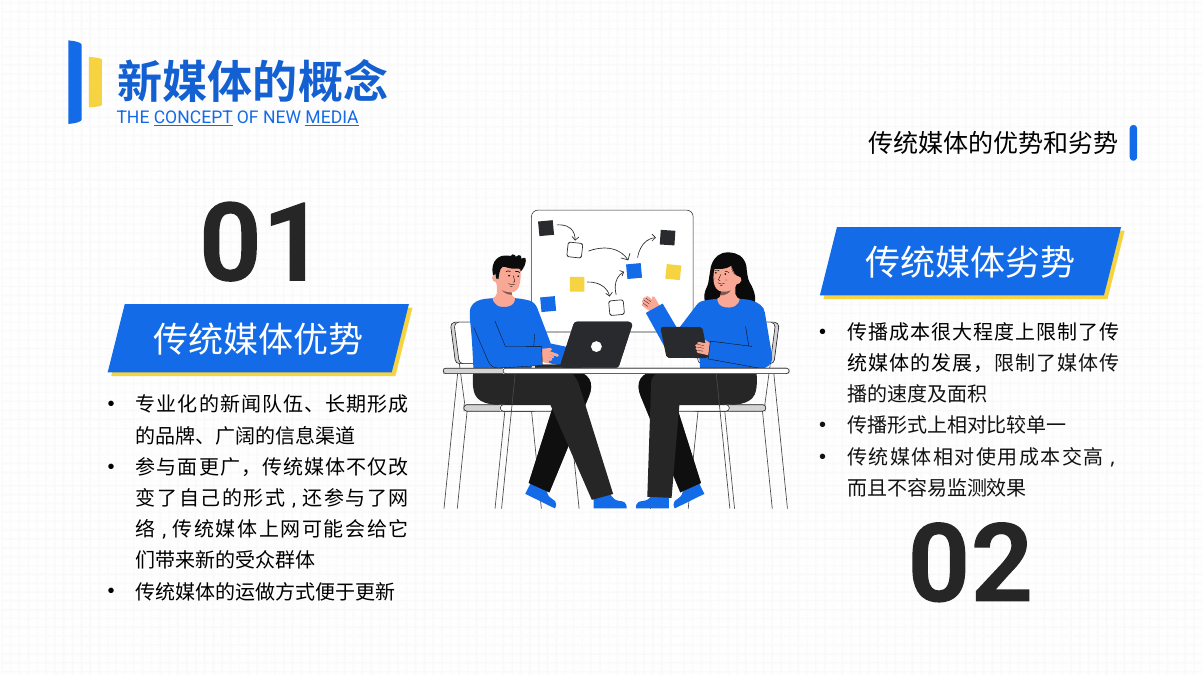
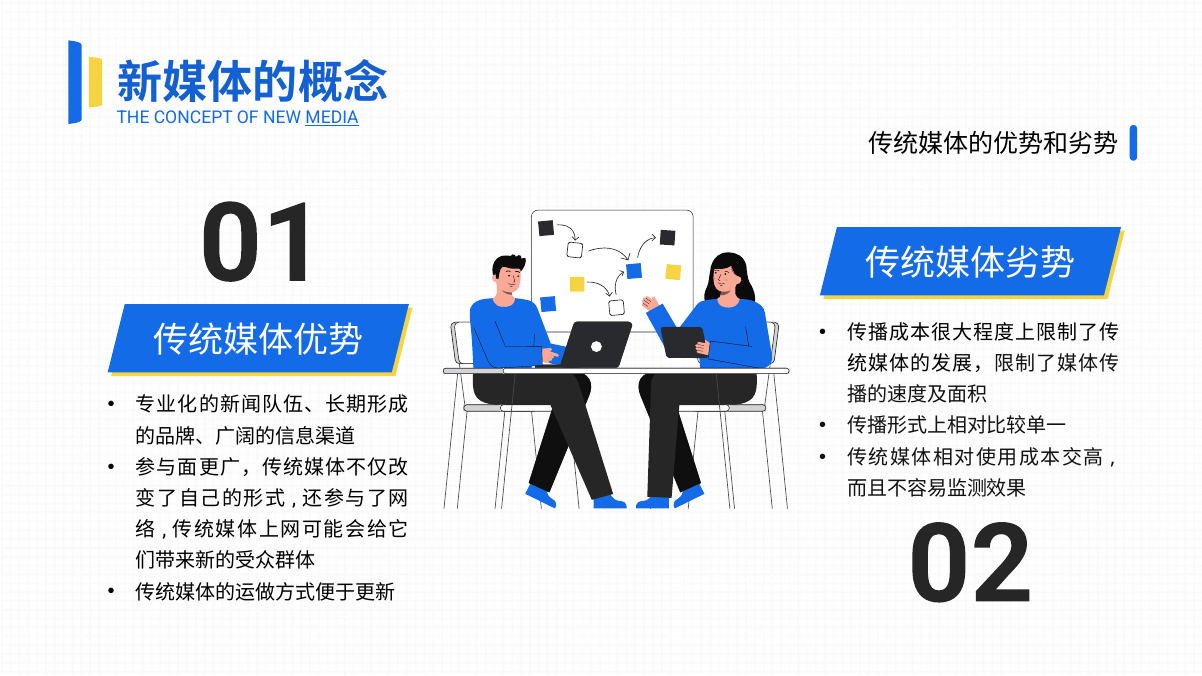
CONCEPT underline: present -> none (193, 118)
